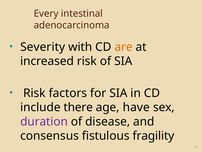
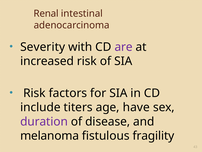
Every: Every -> Renal (46, 14)
are colour: orange -> purple (124, 47)
there: there -> titers (78, 107)
consensus: consensus -> melanoma (50, 135)
